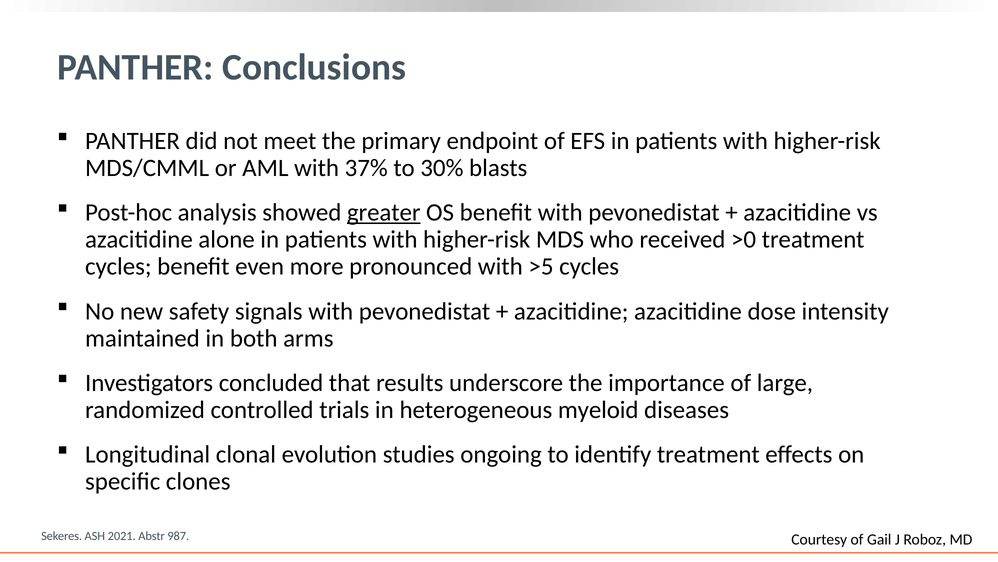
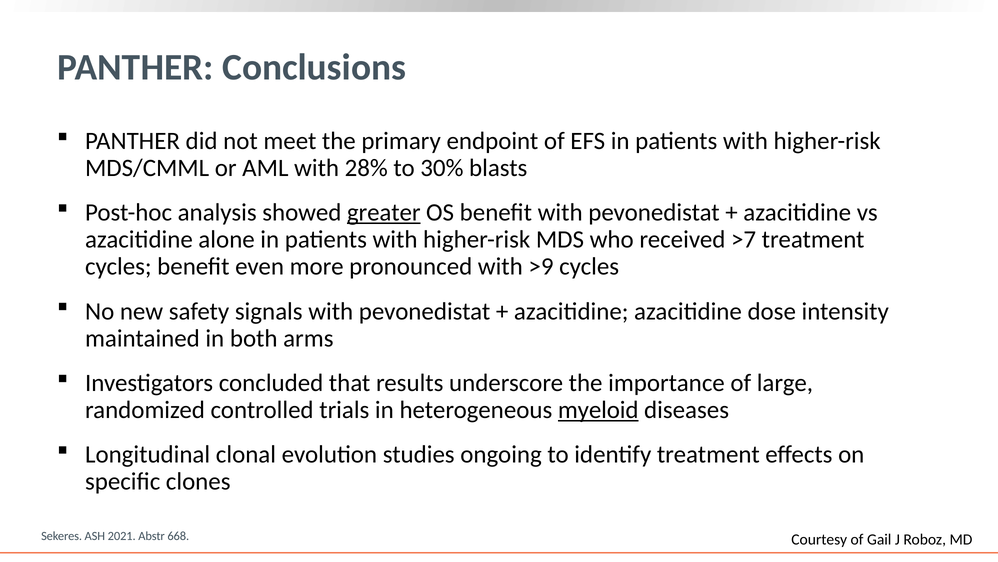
37%: 37% -> 28% (366, 168)
>0: >0 -> >7 (744, 239)
>5: >5 -> >9 (541, 266)
myeloid underline: none -> present (598, 409)
987: 987 -> 668 (178, 535)
